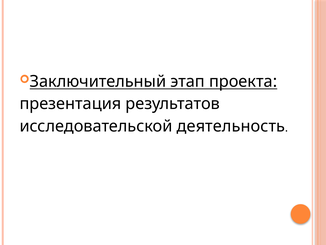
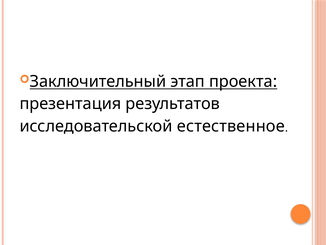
деятельность: деятельность -> естественное (231, 126)
